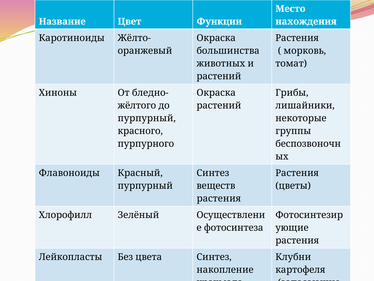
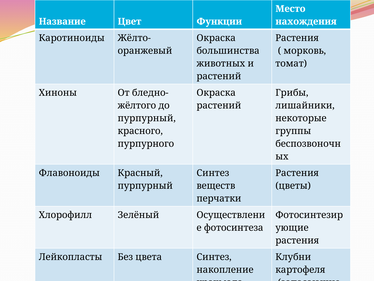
растения: растения -> перчатки (219, 198)
